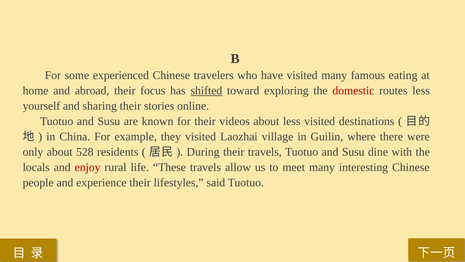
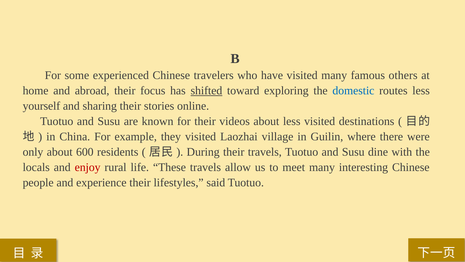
eating: eating -> others (403, 75)
domestic colour: red -> blue (353, 90)
528: 528 -> 600 (85, 152)
